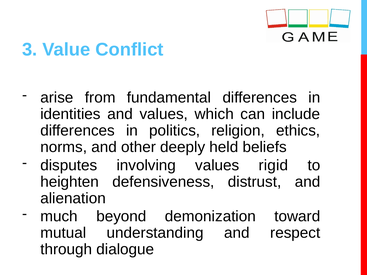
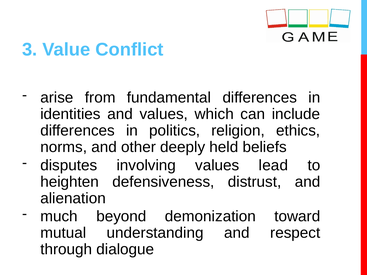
rigid: rigid -> lead (273, 165)
